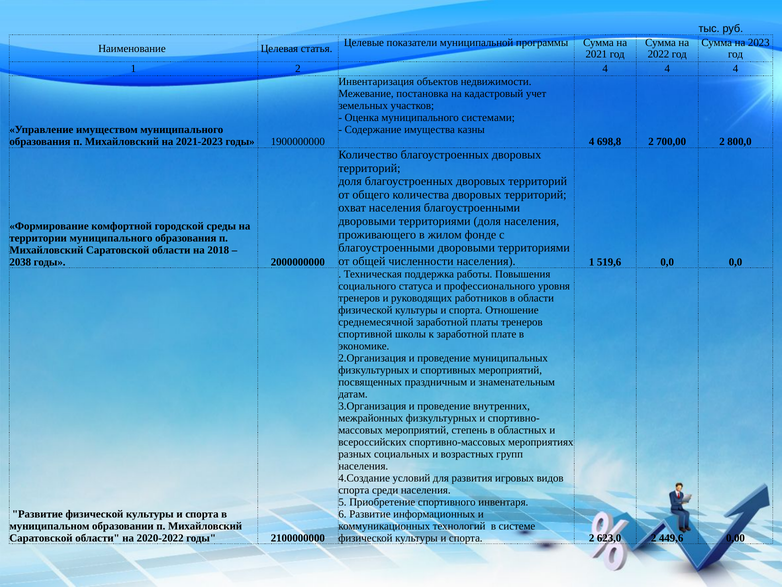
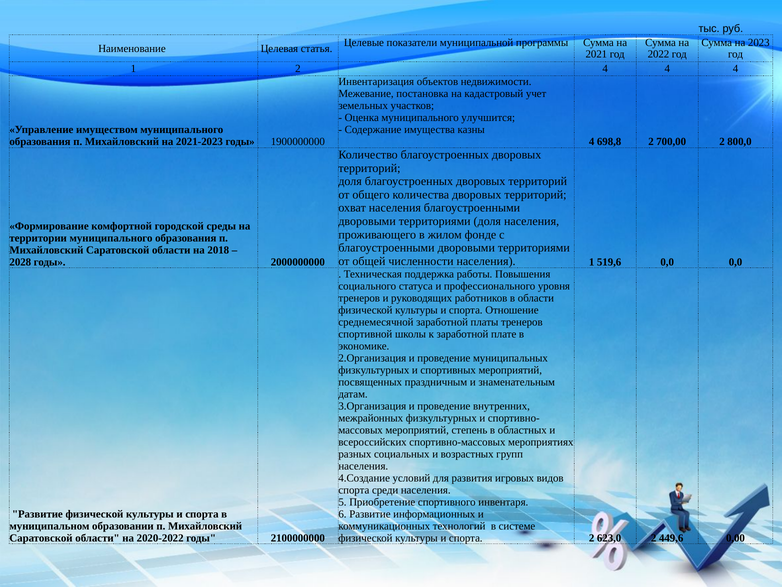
системами: системами -> улучшится (488, 118)
2038: 2038 -> 2028 (20, 262)
